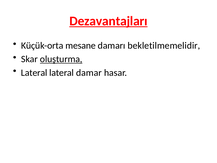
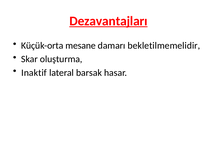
oluşturma underline: present -> none (61, 59)
Lateral: Lateral -> Inaktif (34, 73)
damar: damar -> barsak (89, 73)
